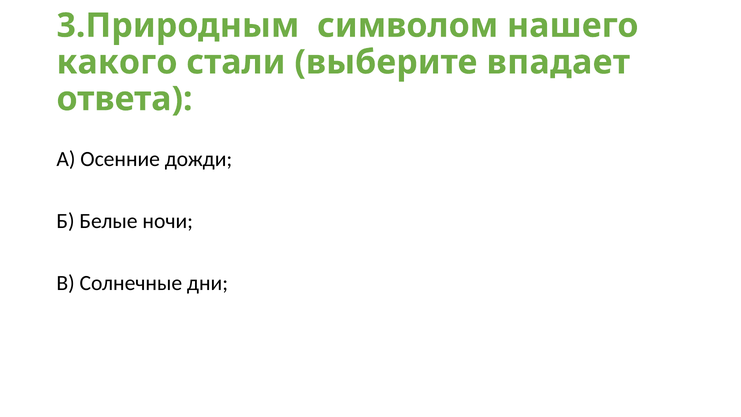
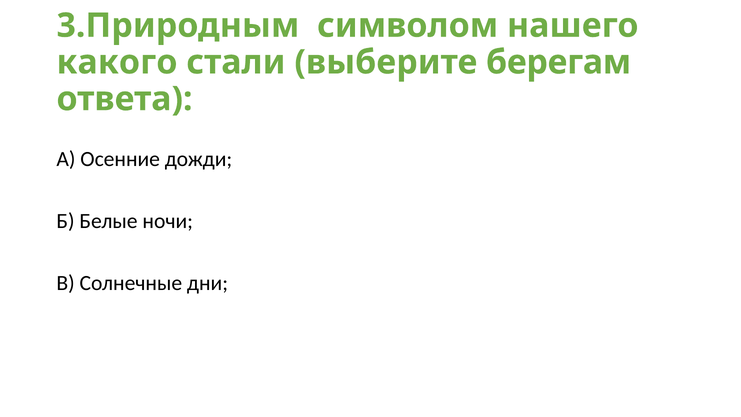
впадает: впадает -> берегам (559, 62)
